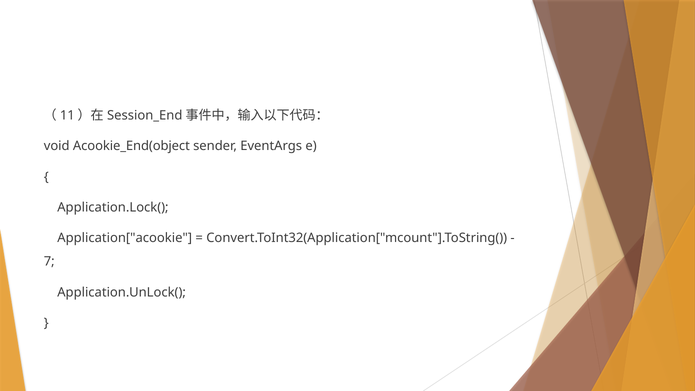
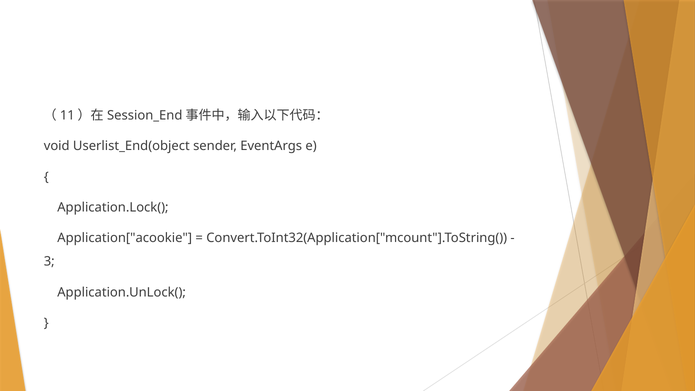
Acookie_End(object: Acookie_End(object -> Userlist_End(object (131, 146)
7: 7 -> 3 (49, 262)
